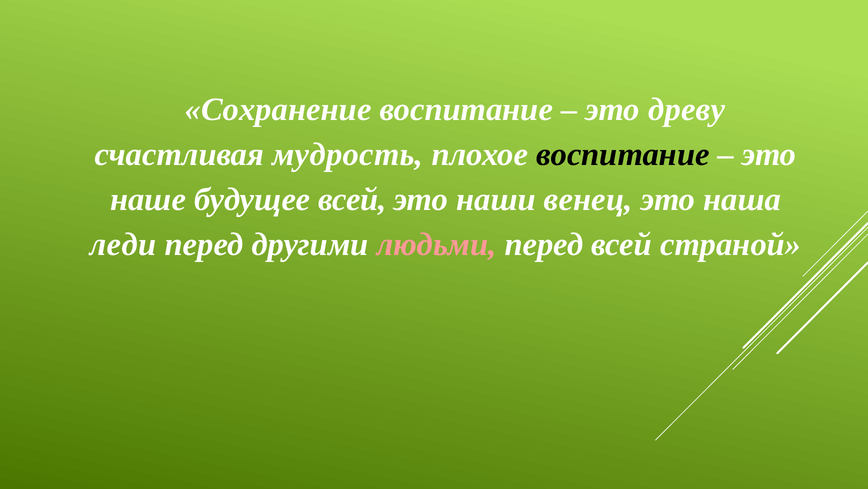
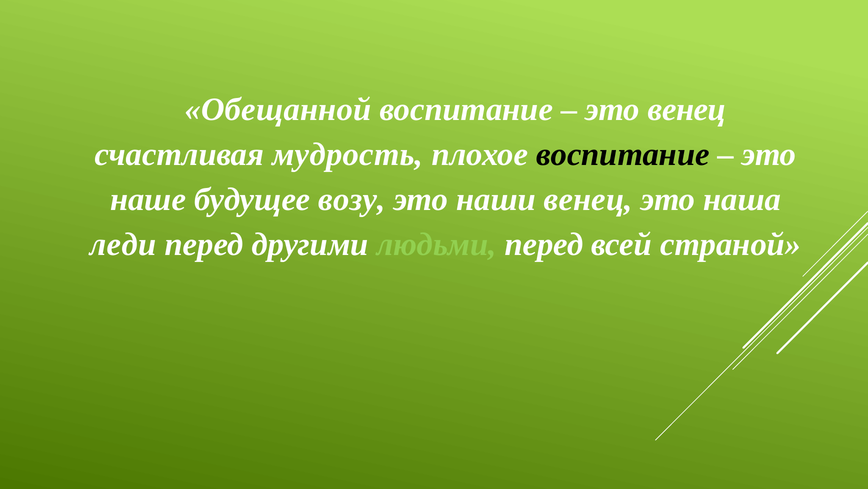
Сохранение: Сохранение -> Обещанной (278, 109)
это древу: древу -> венец (687, 109)
будущее всей: всей -> возу (352, 199)
людьми colour: pink -> light green (437, 244)
